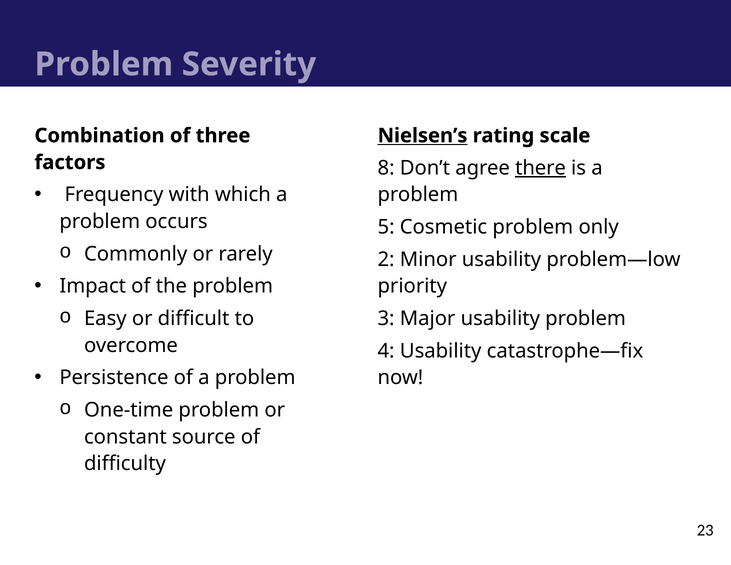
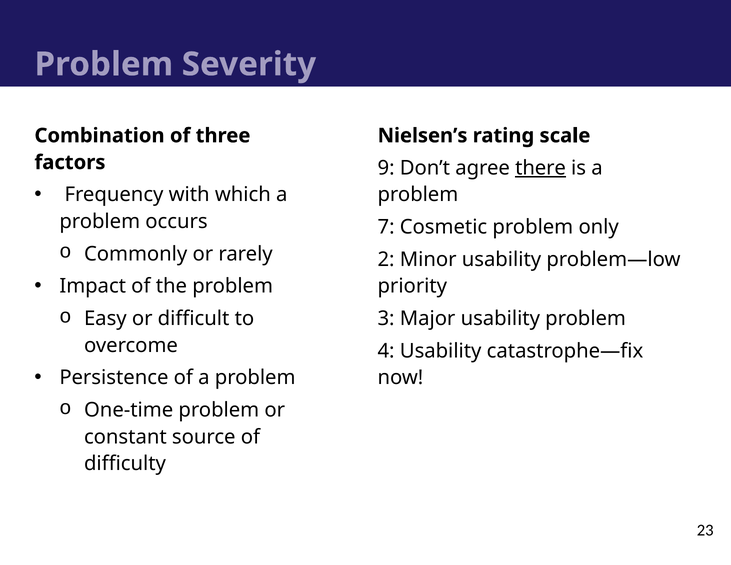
Nielsen’s underline: present -> none (423, 136)
8: 8 -> 9 (386, 168)
5: 5 -> 7 (386, 227)
